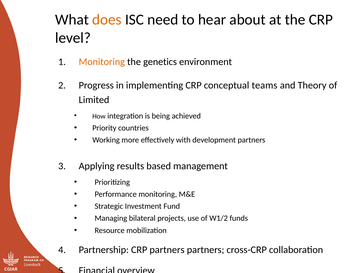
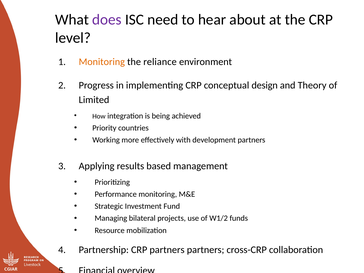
does colour: orange -> purple (107, 20)
genetics: genetics -> reliance (160, 62)
teams: teams -> design (265, 85)
